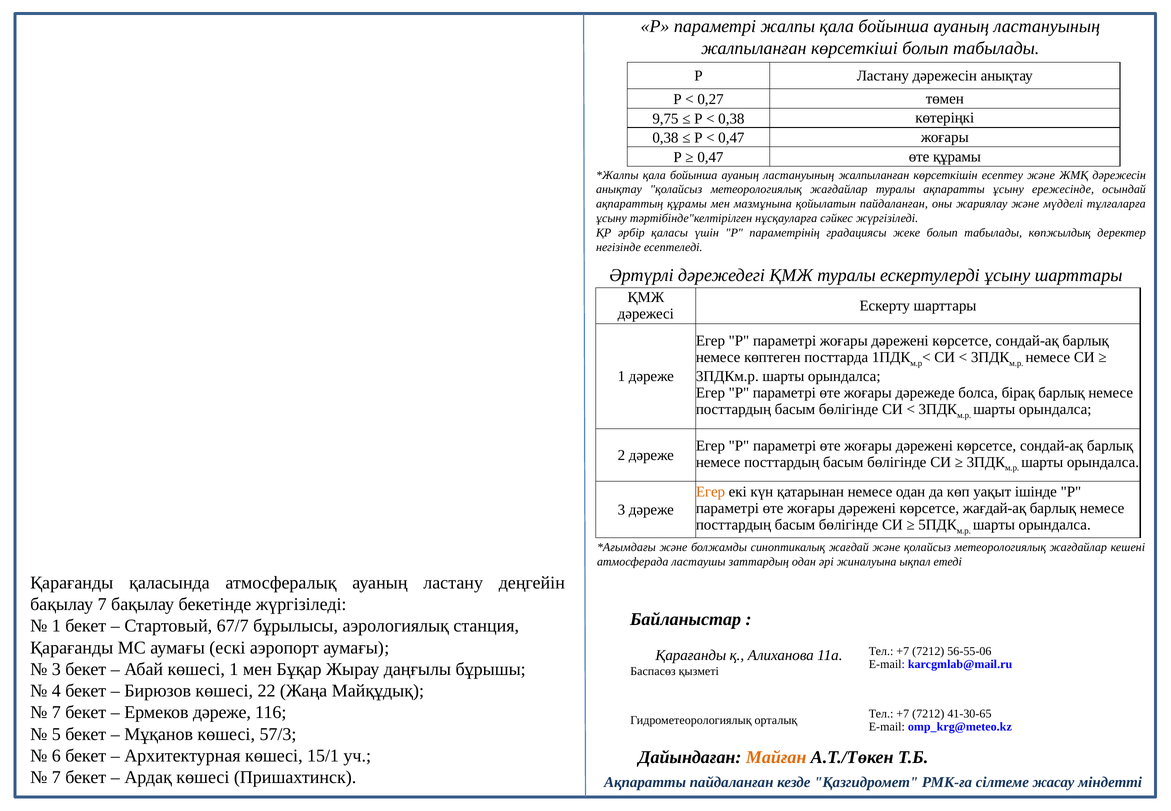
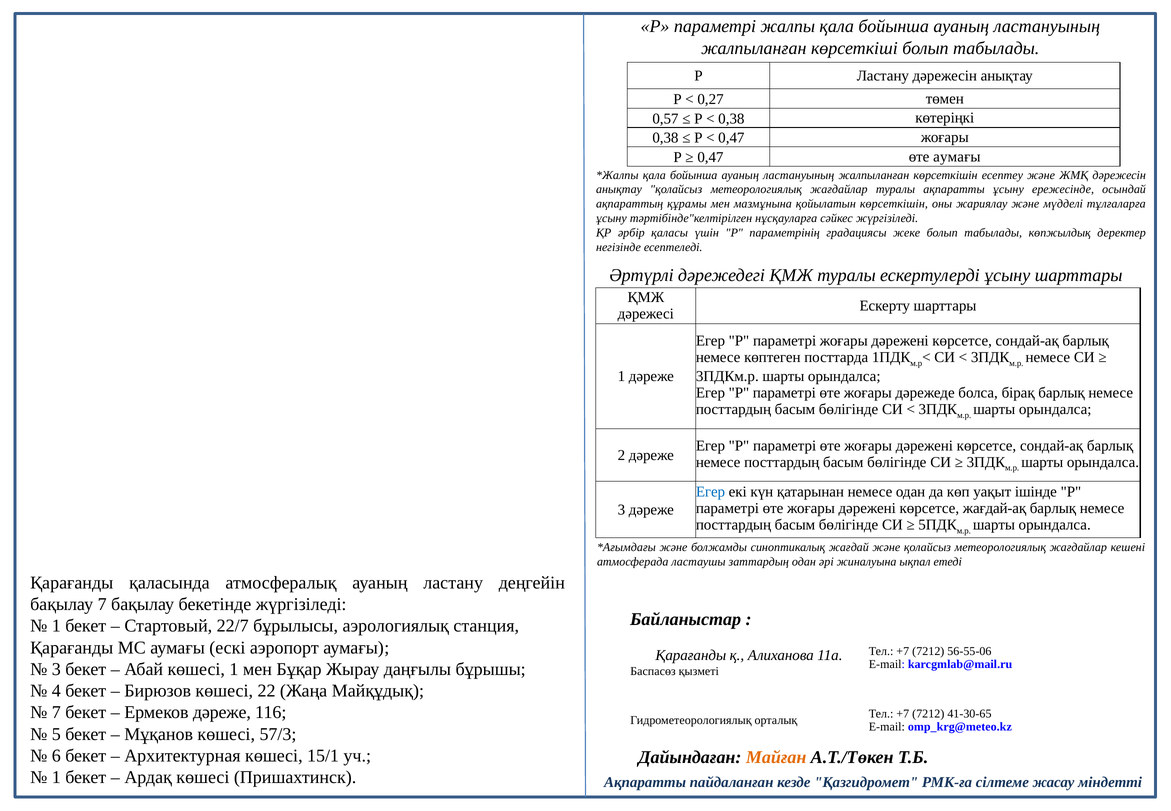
9,75: 9,75 -> 0,57 (665, 118)
өте құрамы: құрамы -> аумағы (957, 157)
қойылатын пайдаланған: пайдаланған -> көрсеткішін (894, 204)
Егер colour: orange -> blue (711, 492)
67/7: 67/7 -> 22/7 (233, 626)
7: 7 -> 1 (56, 777)
